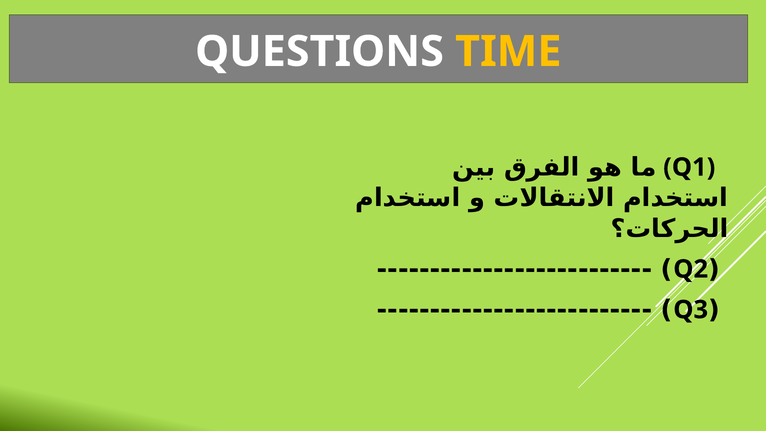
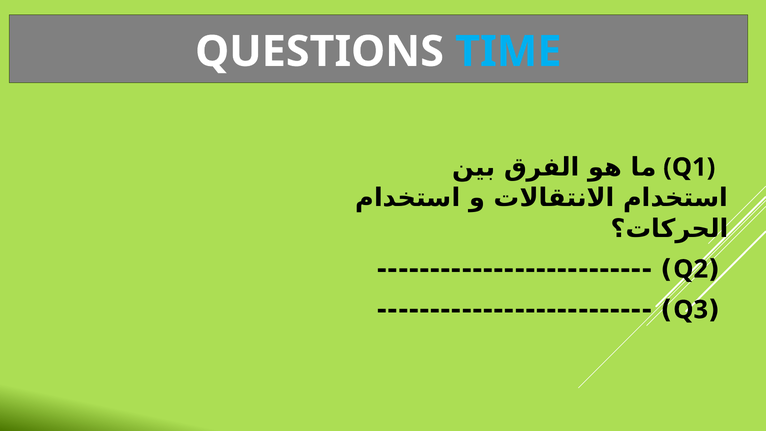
TIME colour: yellow -> light blue (508, 52)
